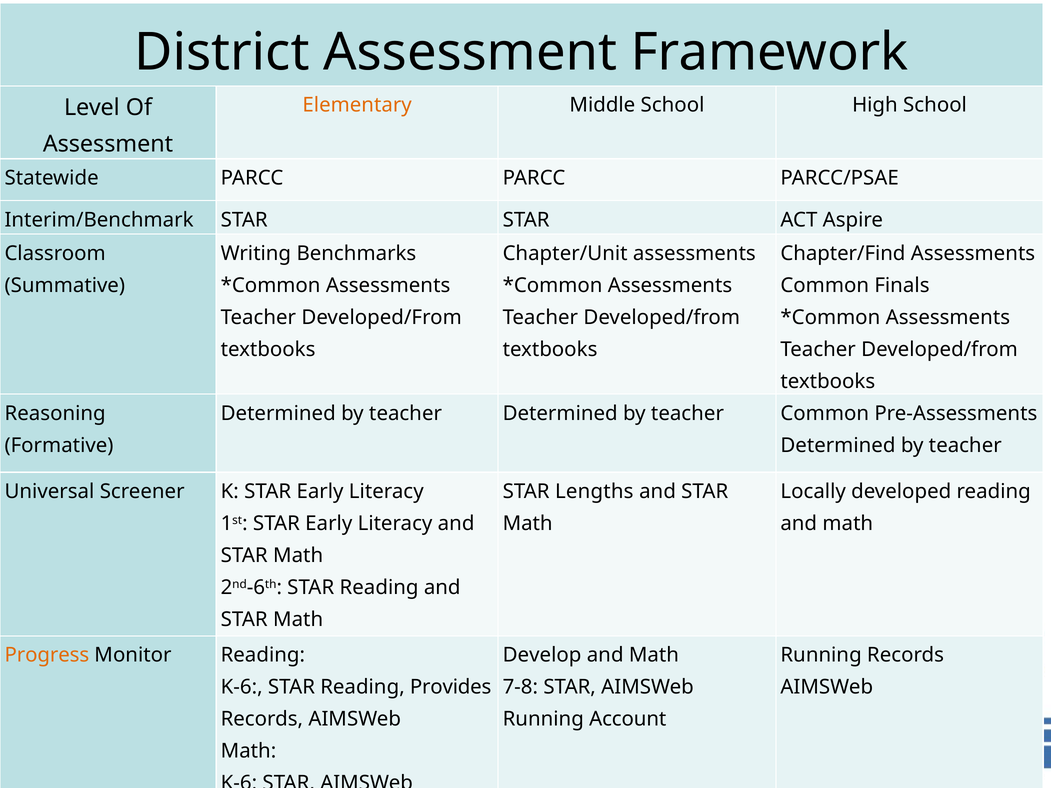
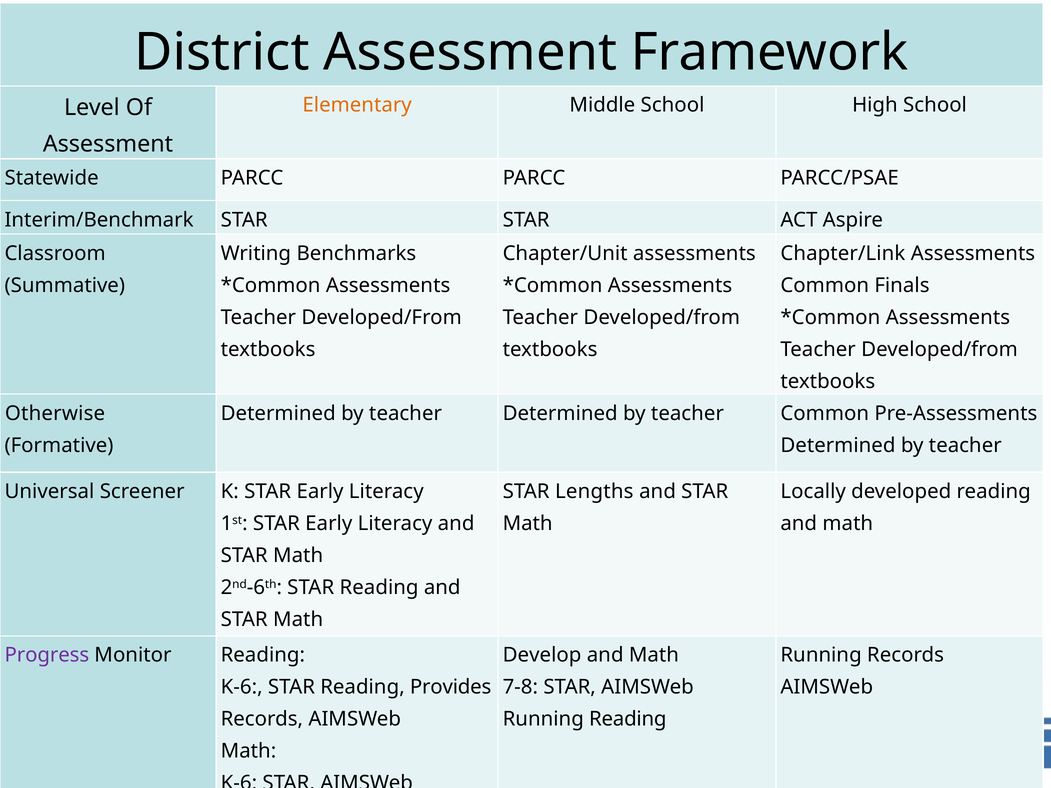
Chapter/Find: Chapter/Find -> Chapter/Link (843, 253)
Reasoning: Reasoning -> Otherwise (55, 413)
Progress colour: orange -> purple (47, 655)
Running Account: Account -> Reading (628, 719)
